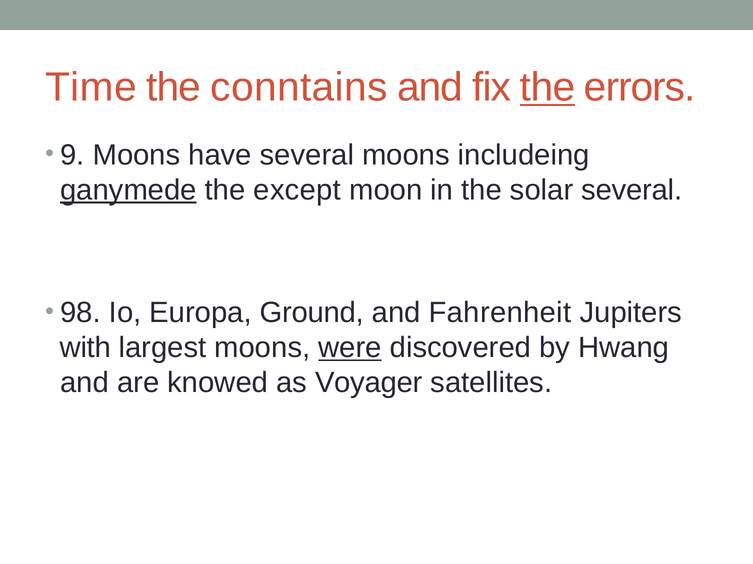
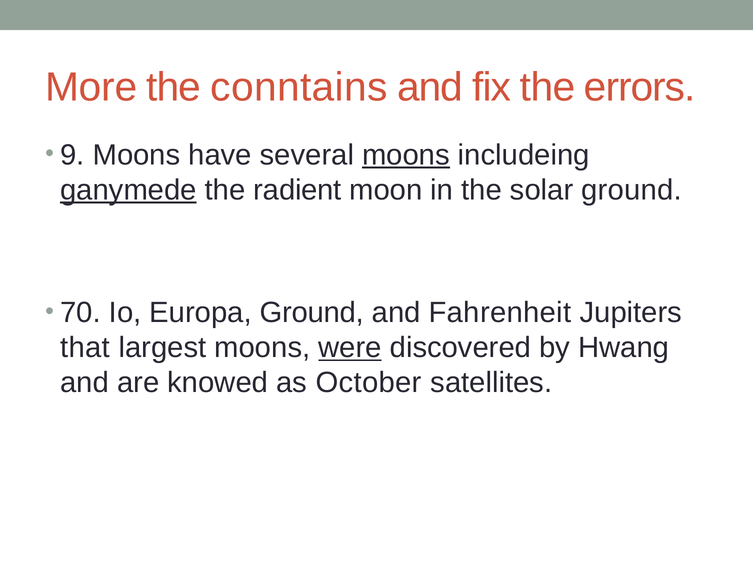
Time: Time -> More (91, 88)
the underline: present -> none (548, 88)
moons underline: none -> present (406, 155)
except: except -> radient (297, 190)
solar several: several -> ground (632, 190)
98: 98 -> 70 (81, 313)
with: with -> that (85, 348)
Voyager: Voyager -> October (369, 383)
